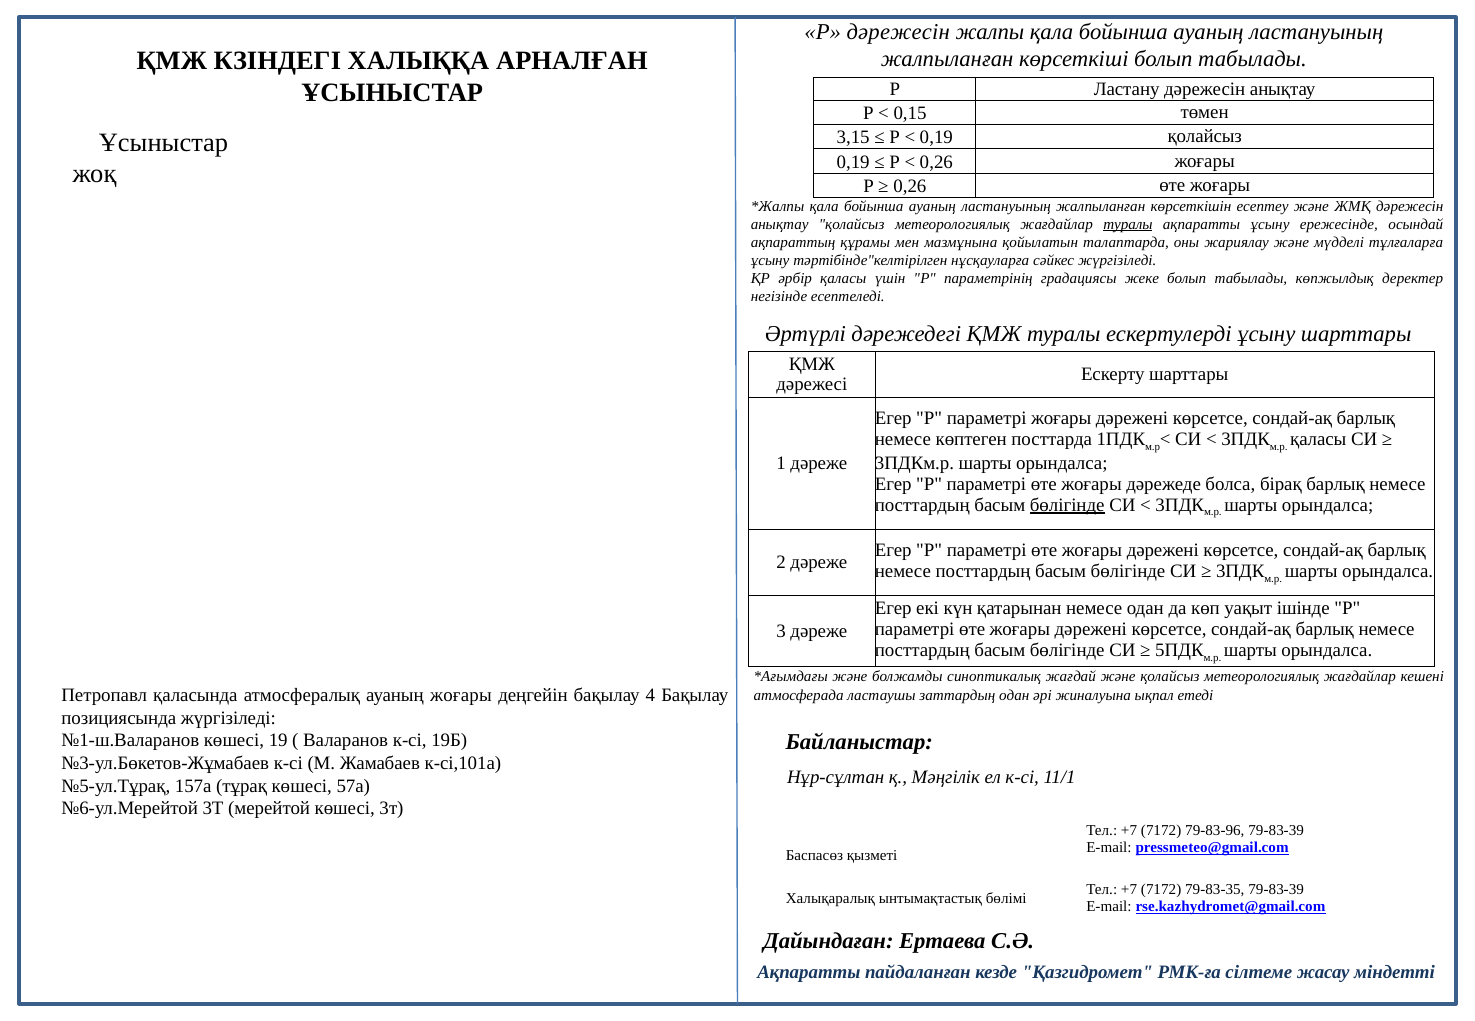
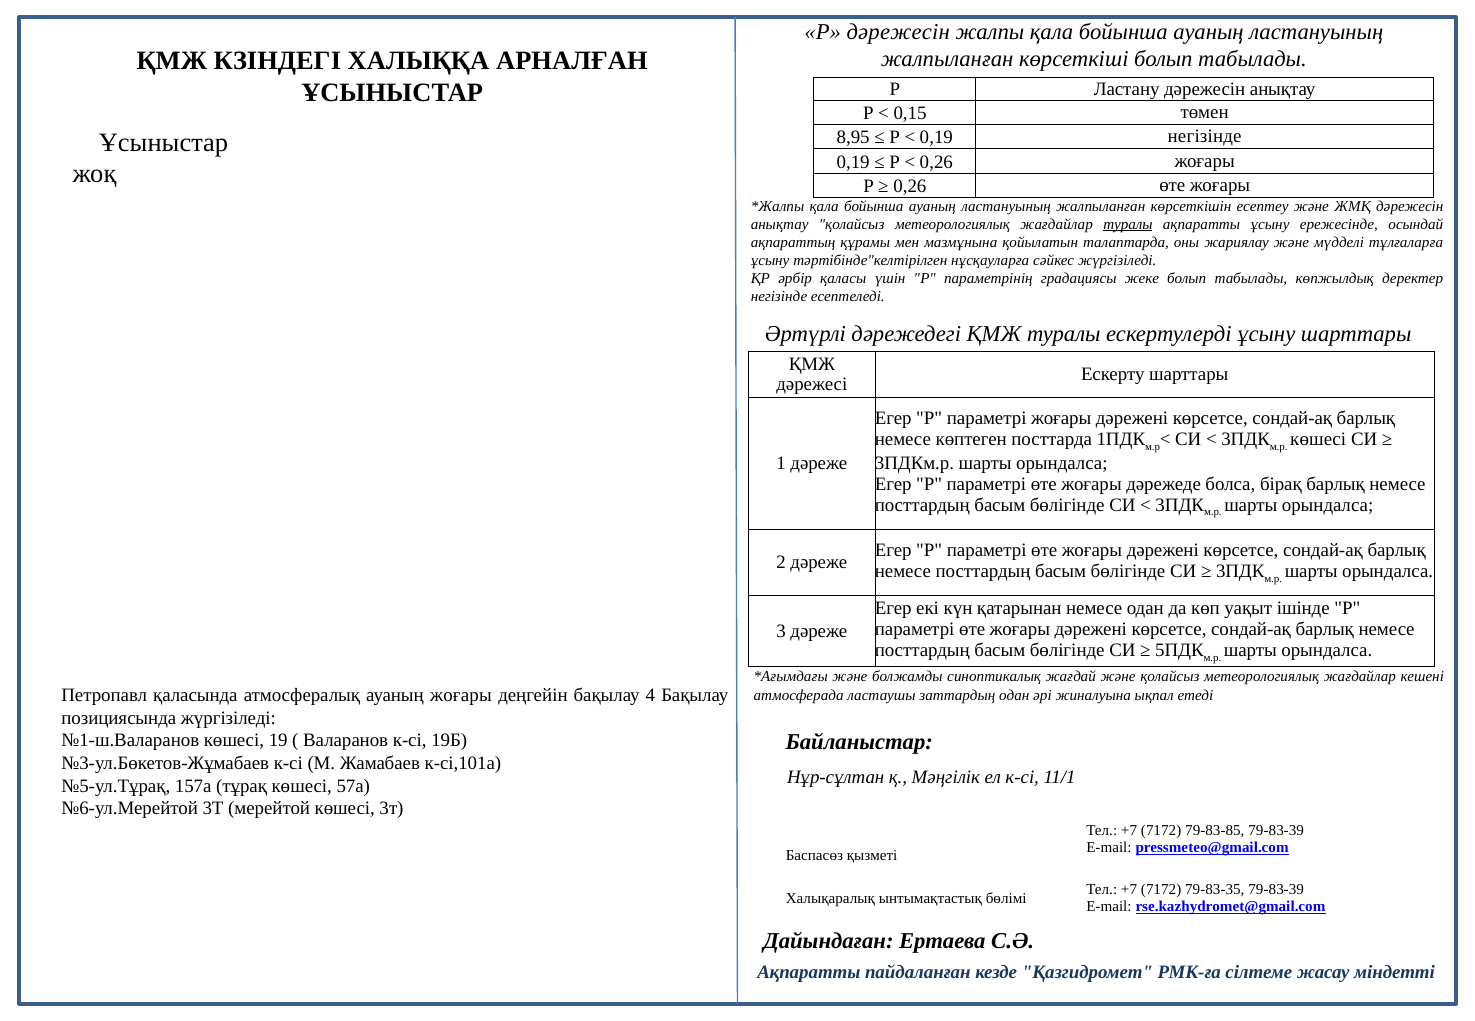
3,15: 3,15 -> 8,95 (853, 138)
0,19 қолайсыз: қолайсыз -> негізінде (1205, 137)
қаласы: қаласы -> көшесі (1318, 439)
бөлігінде underline: present -> none (1067, 505)
79-83-96: 79-83-96 -> 79-83-85 (1215, 831)
